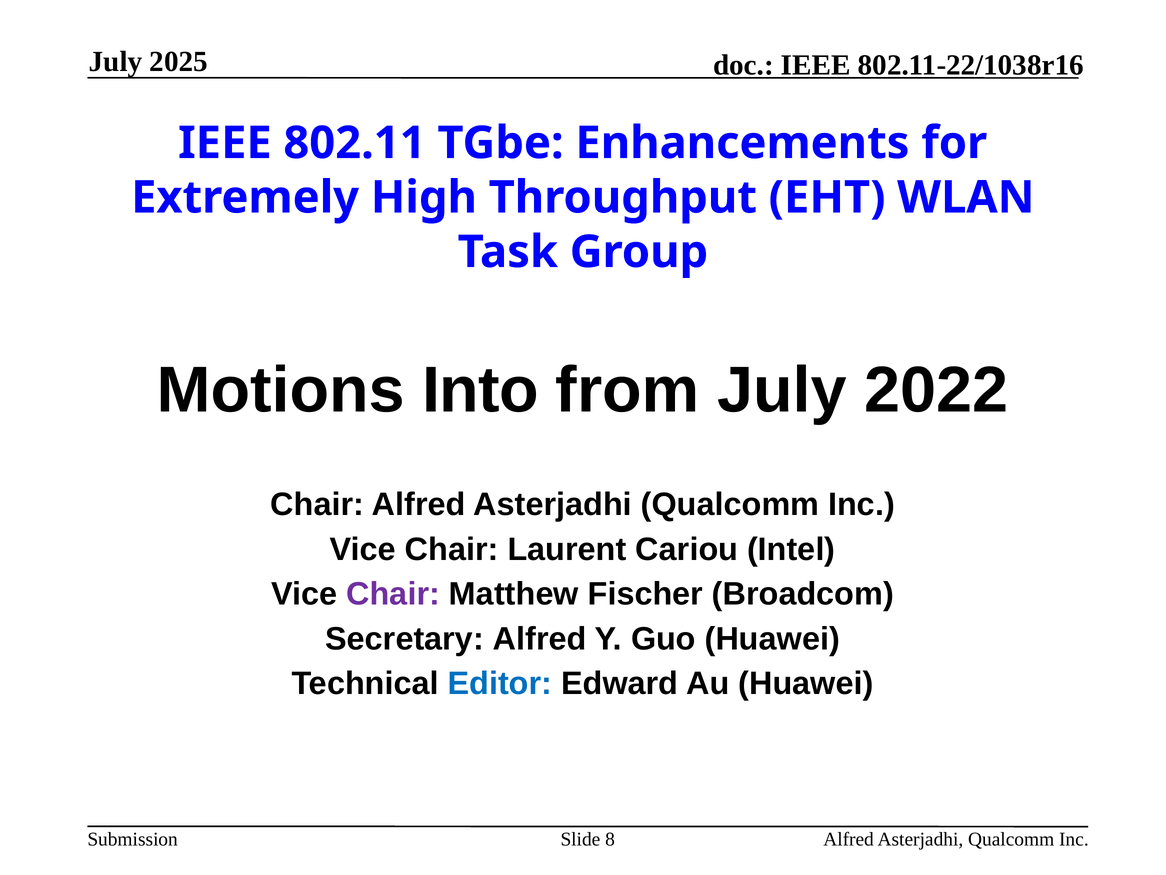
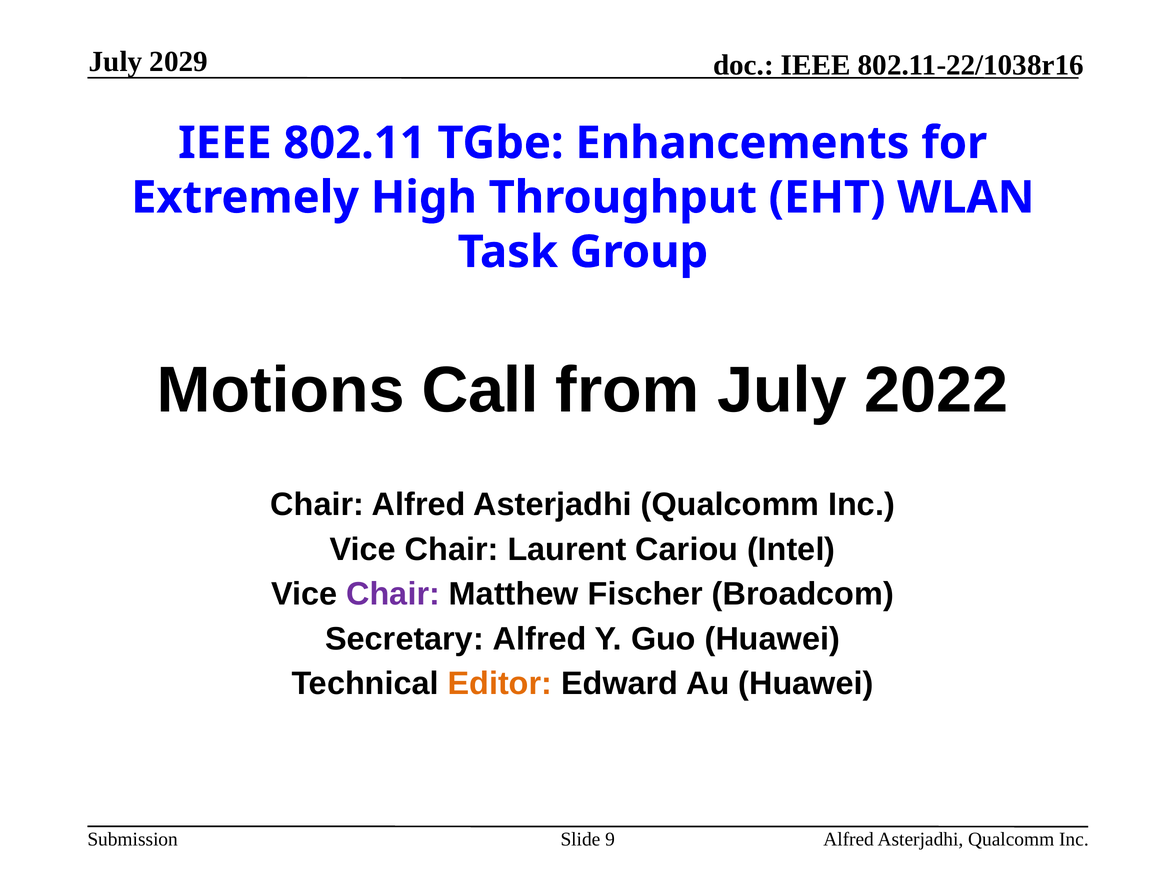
2025: 2025 -> 2029 (179, 62)
Into: Into -> Call (480, 390)
Editor colour: blue -> orange (500, 683)
8: 8 -> 9 (610, 839)
